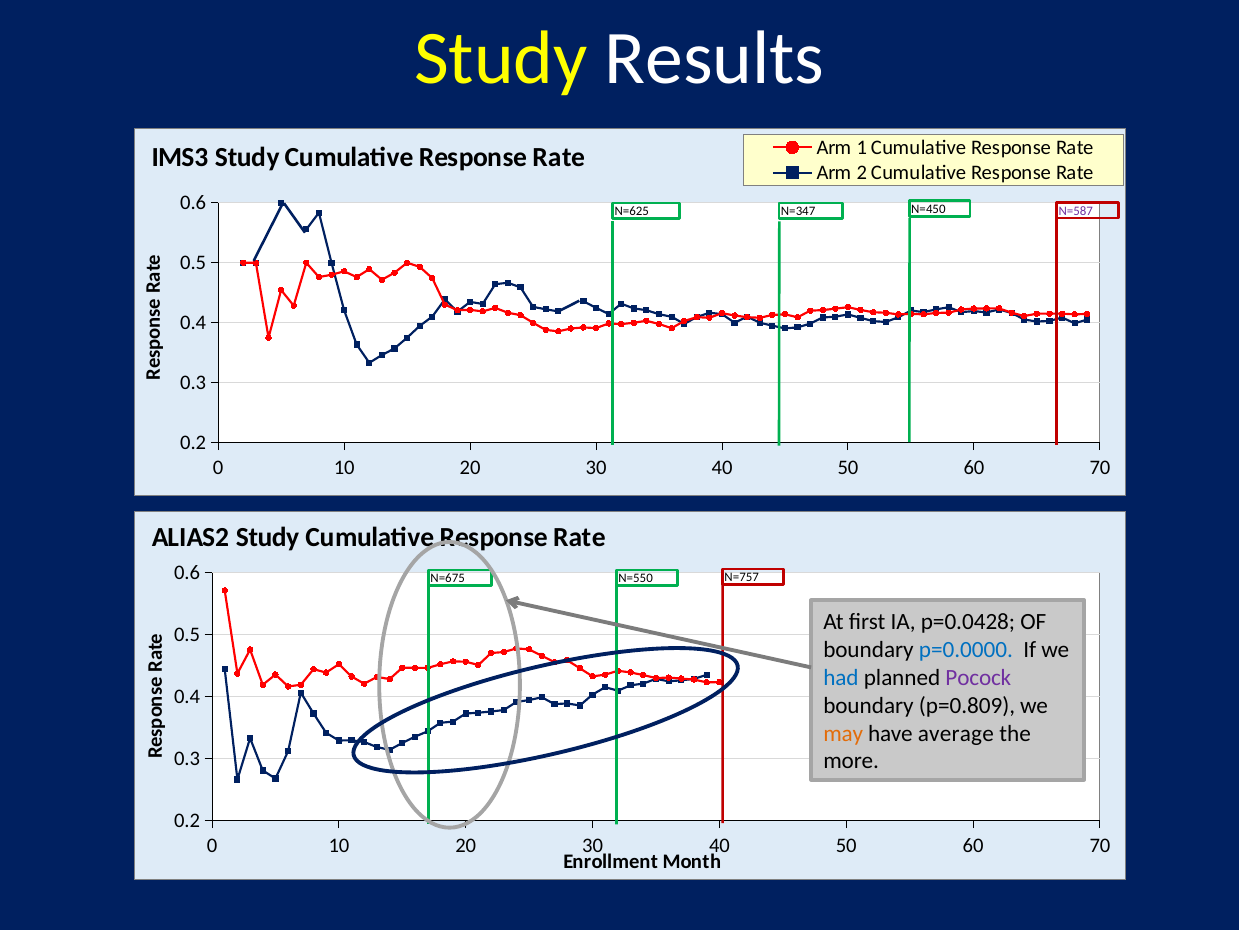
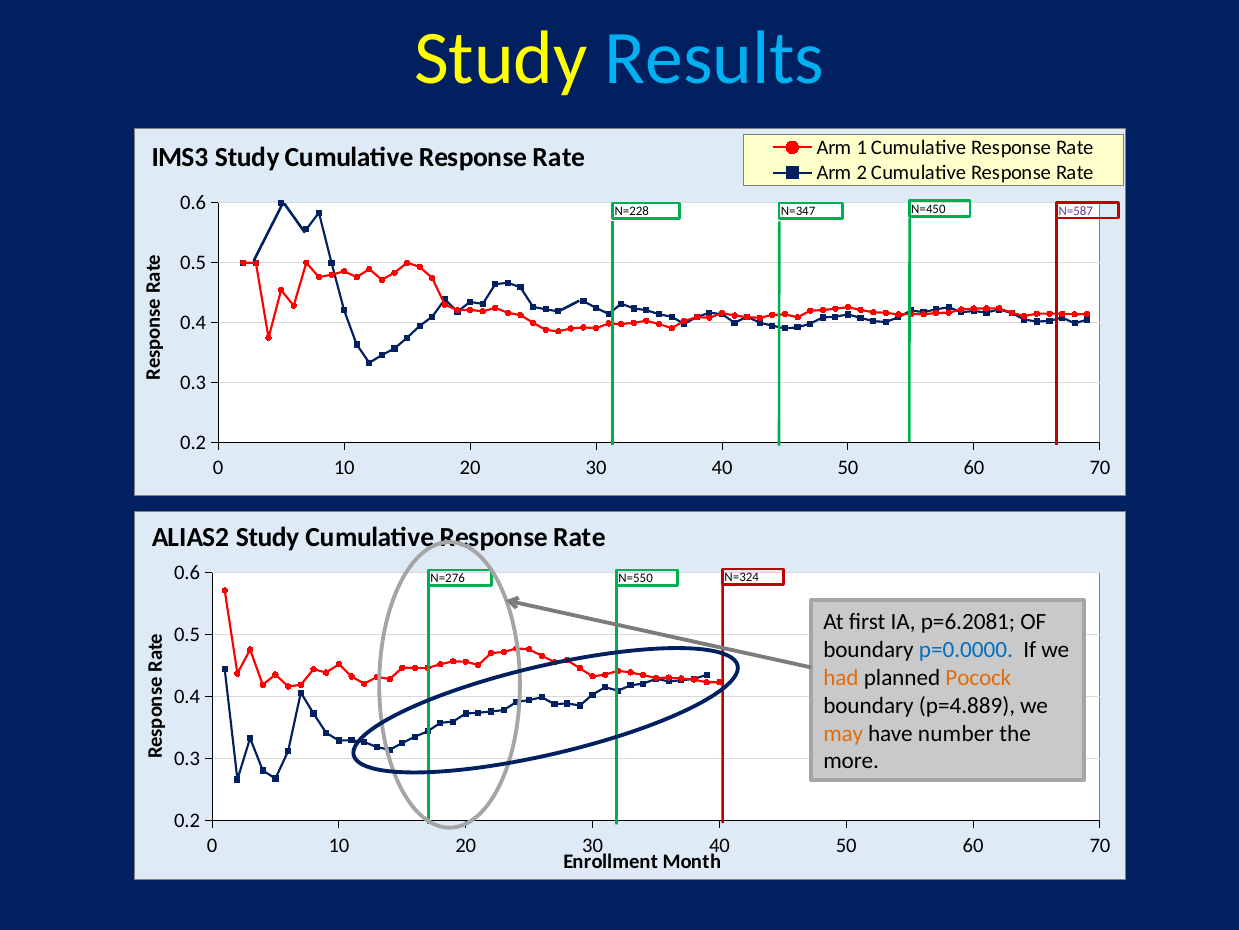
Results colour: white -> light blue (715, 59)
N=625: N=625 -> N=228 (632, 211)
N=675: N=675 -> N=276 (448, 578)
N=757: N=757 -> N=324 (742, 577)
p=0.0428: p=0.0428 -> p=6.2081 (968, 621)
had colour: blue -> orange (841, 677)
Pocock colour: purple -> orange (978, 677)
p=0.809: p=0.809 -> p=4.889 (967, 705)
average: average -> number (956, 733)
